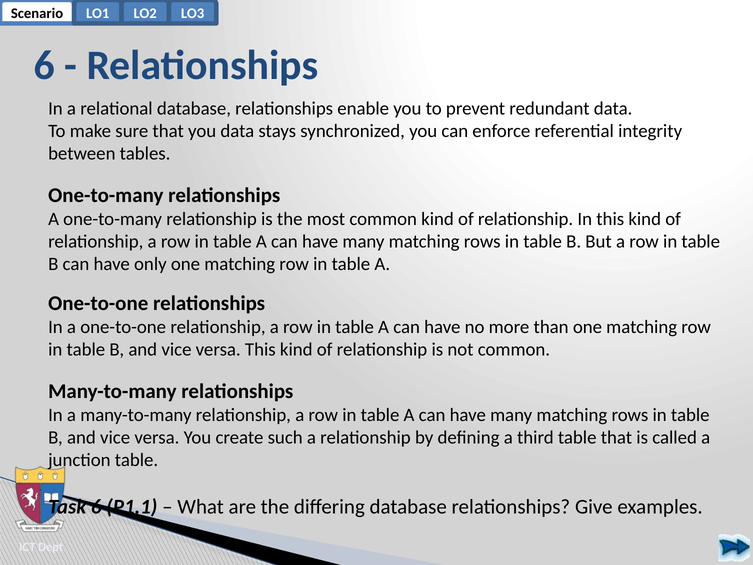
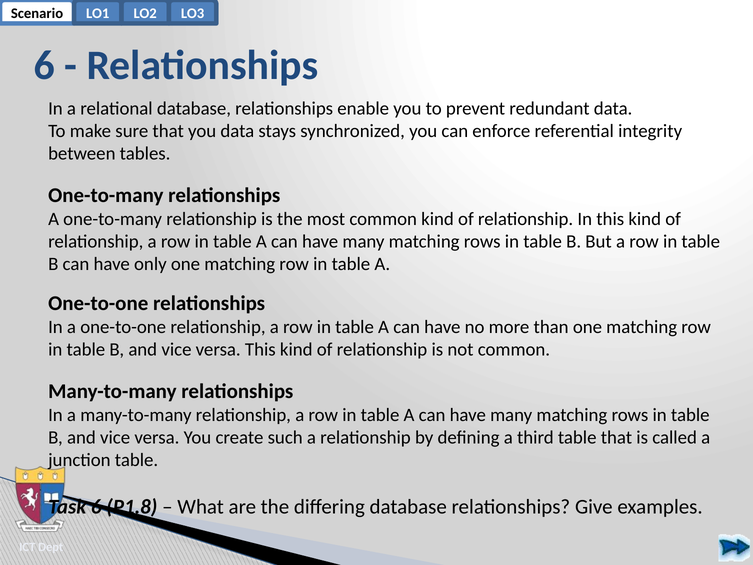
P1.1: P1.1 -> P1.8 (132, 507)
